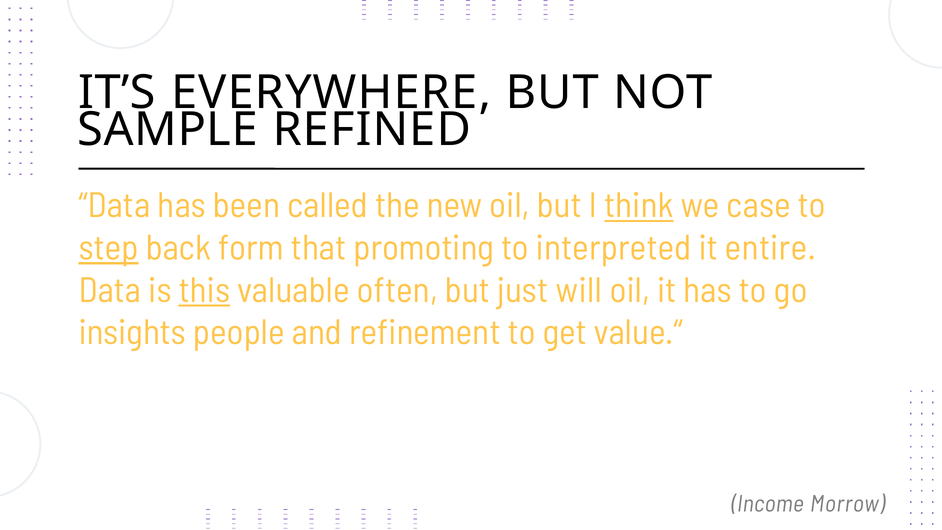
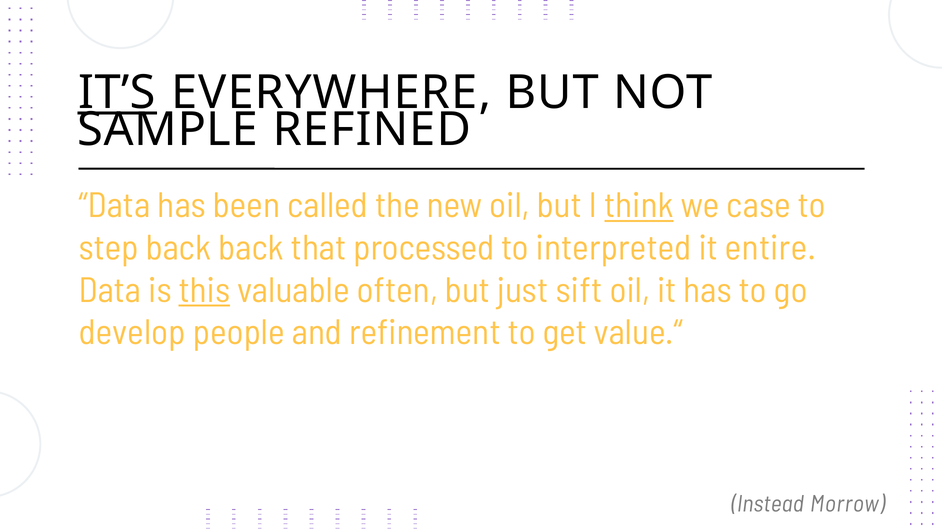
IT’S underline: none -> present (117, 93)
step underline: present -> none (109, 248)
back form: form -> back (251, 248)
promoting: promoting -> processed (424, 248)
will: will -> sift (579, 290)
insights: insights -> develop (132, 333)
Income: Income -> Instead (768, 504)
